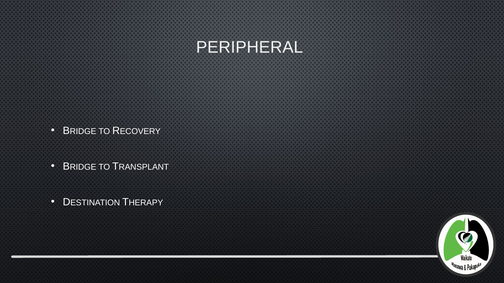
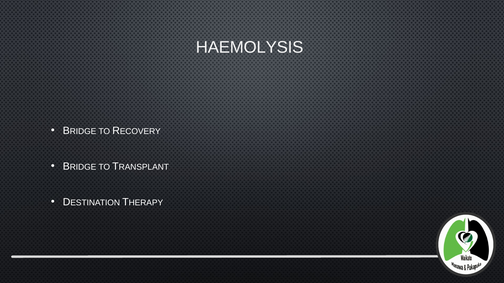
PERIPHERAL: PERIPHERAL -> HAEMOLYSIS (250, 47)
